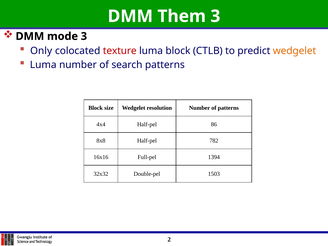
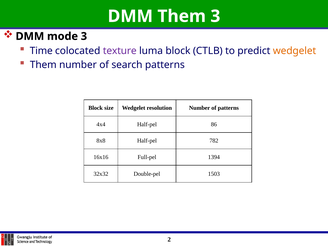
Only: Only -> Time (41, 51)
texture colour: red -> purple (120, 51)
Luma: Luma -> Them (43, 65)
